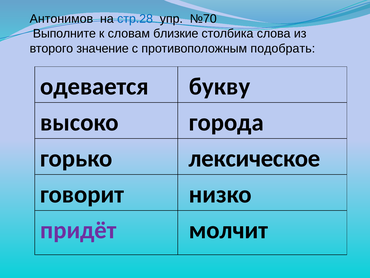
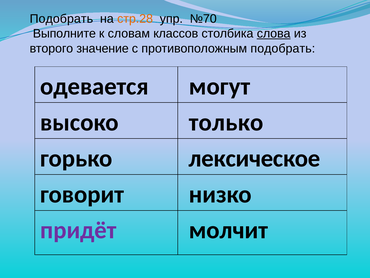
Антонимов: Антонимов -> Подобрать (61, 19)
стр.28 colour: blue -> orange (135, 19)
близкие: близкие -> классов (176, 34)
слова underline: none -> present (274, 34)
букву: букву -> могут (220, 86)
города: города -> только (226, 122)
